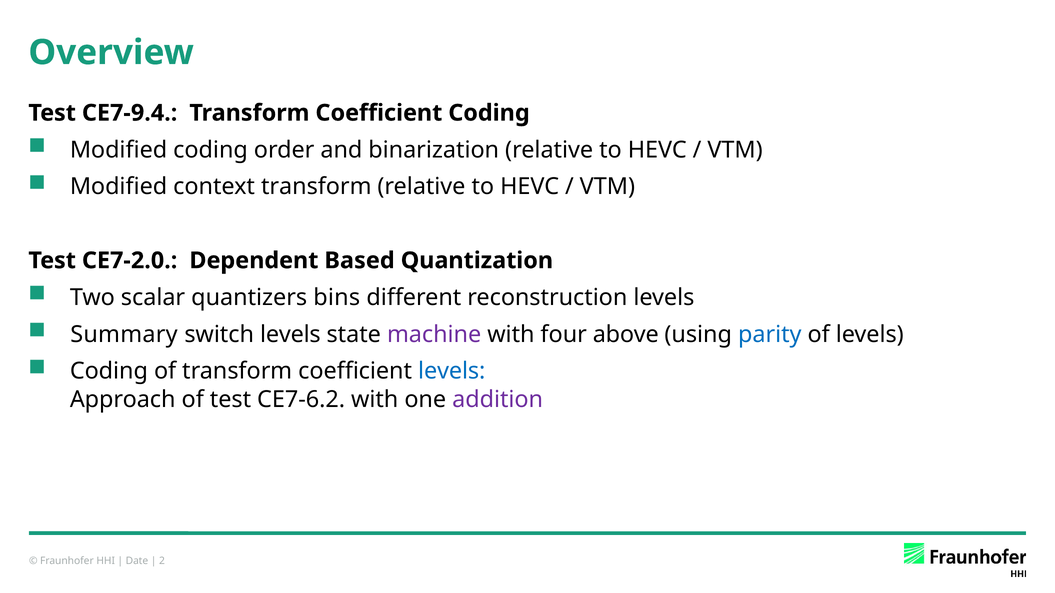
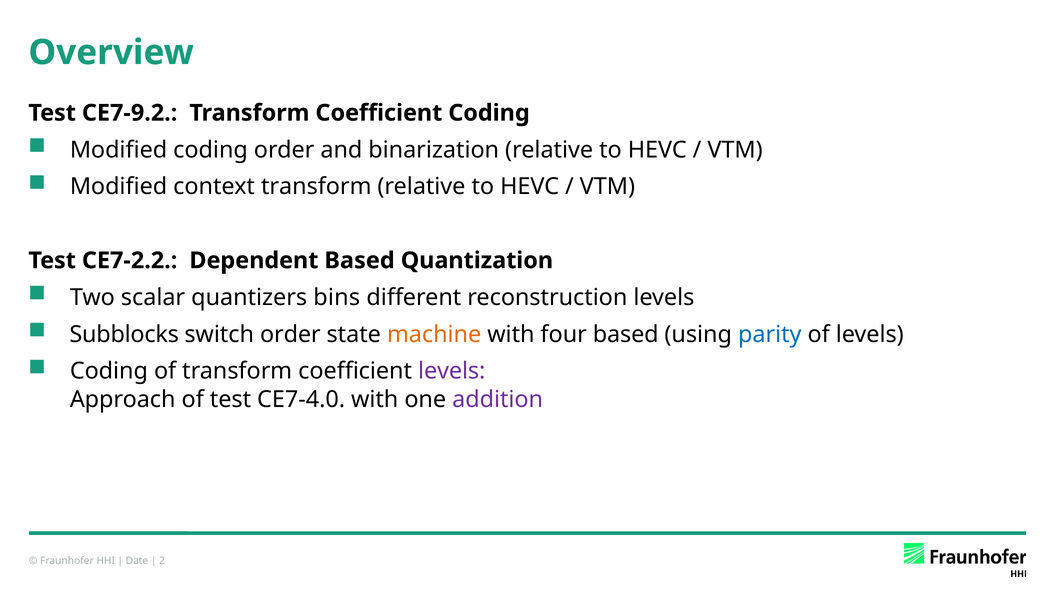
CE7-9.4: CE7-9.4 -> CE7-9.2 (130, 113)
CE7-2.0: CE7-2.0 -> CE7-2.2 (130, 261)
Summary: Summary -> Subblocks (124, 335)
switch levels: levels -> order (290, 335)
machine colour: purple -> orange (434, 335)
four above: above -> based (626, 335)
levels colour: blue -> purple (452, 371)
CE7-6.2: CE7-6.2 -> CE7-4.0 (301, 400)
